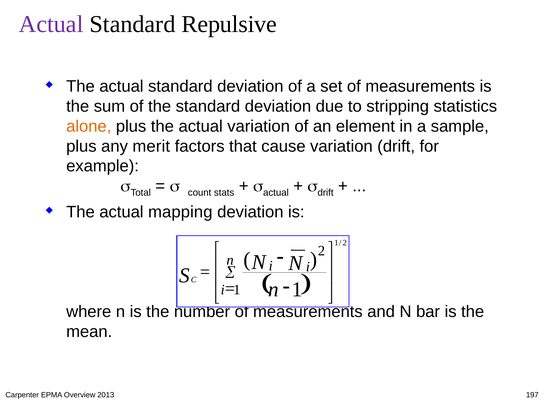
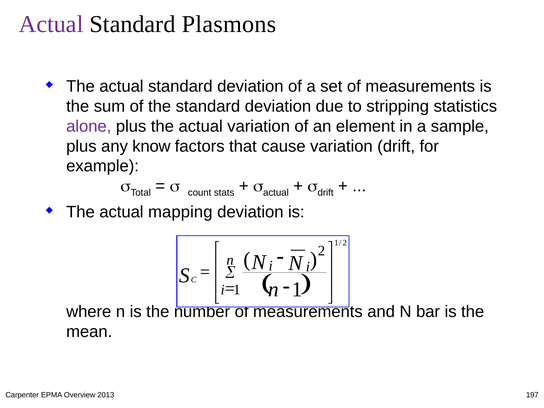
Repulsive: Repulsive -> Plasmons (229, 24)
alone colour: orange -> purple (89, 126)
merit: merit -> know (151, 146)
